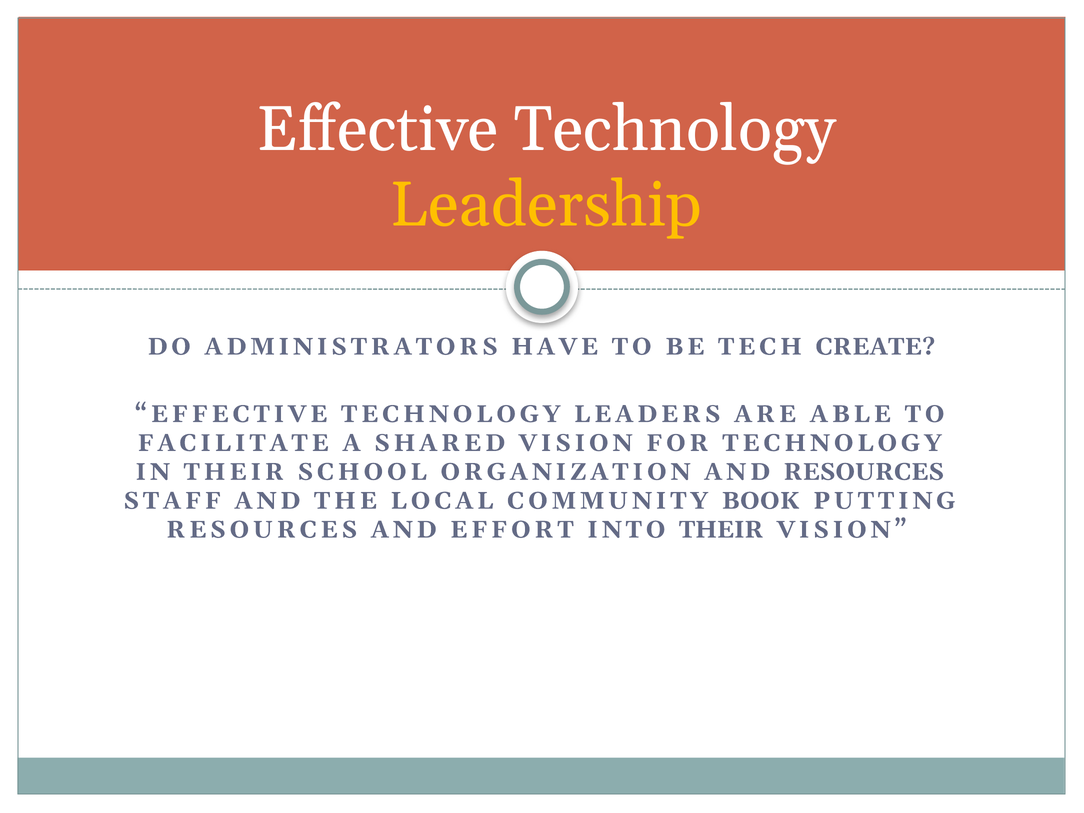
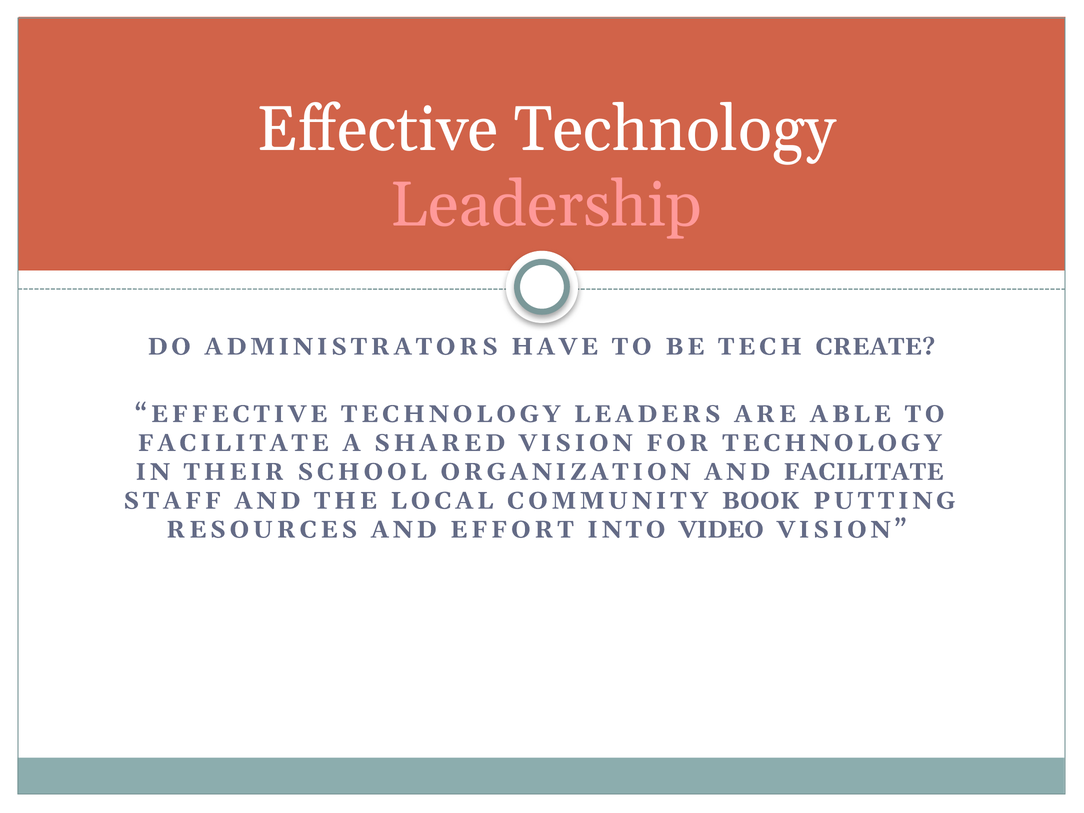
Leadership colour: yellow -> pink (546, 205)
AND RESOURCES: RESOURCES -> FACILITATE (864, 472)
INTO THEIR: THEIR -> VIDEO (721, 530)
